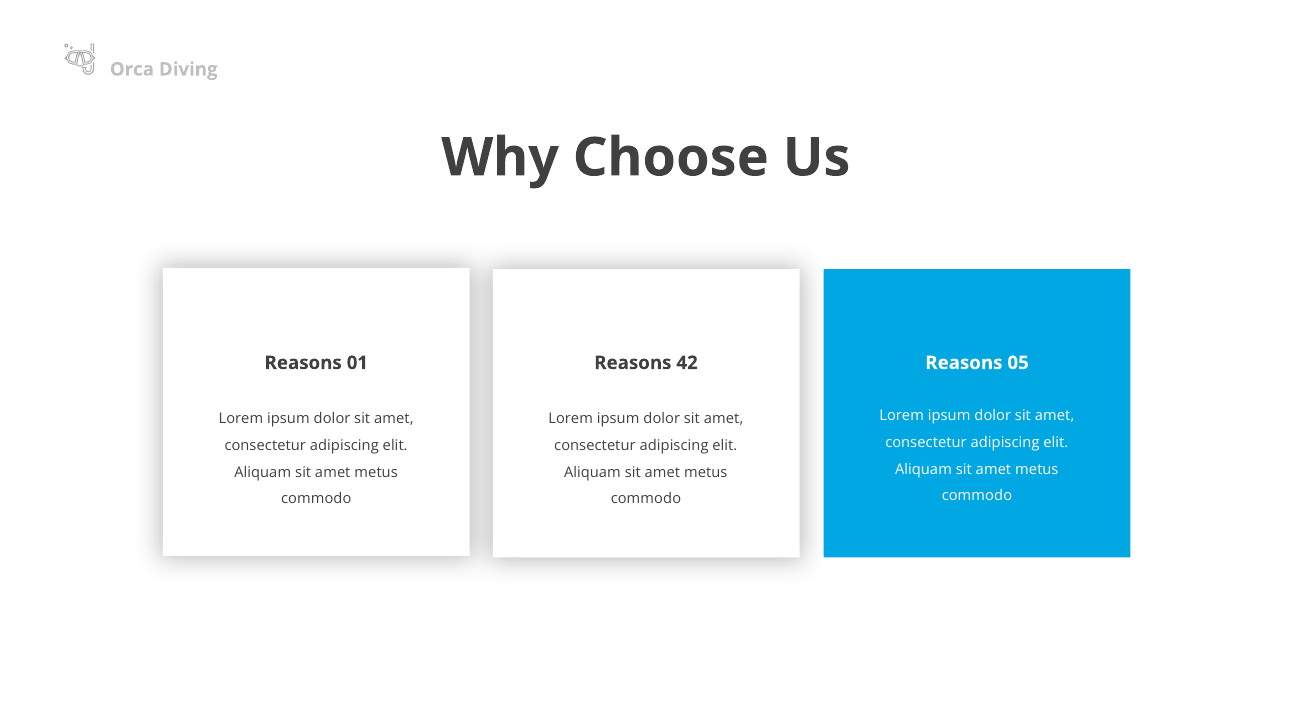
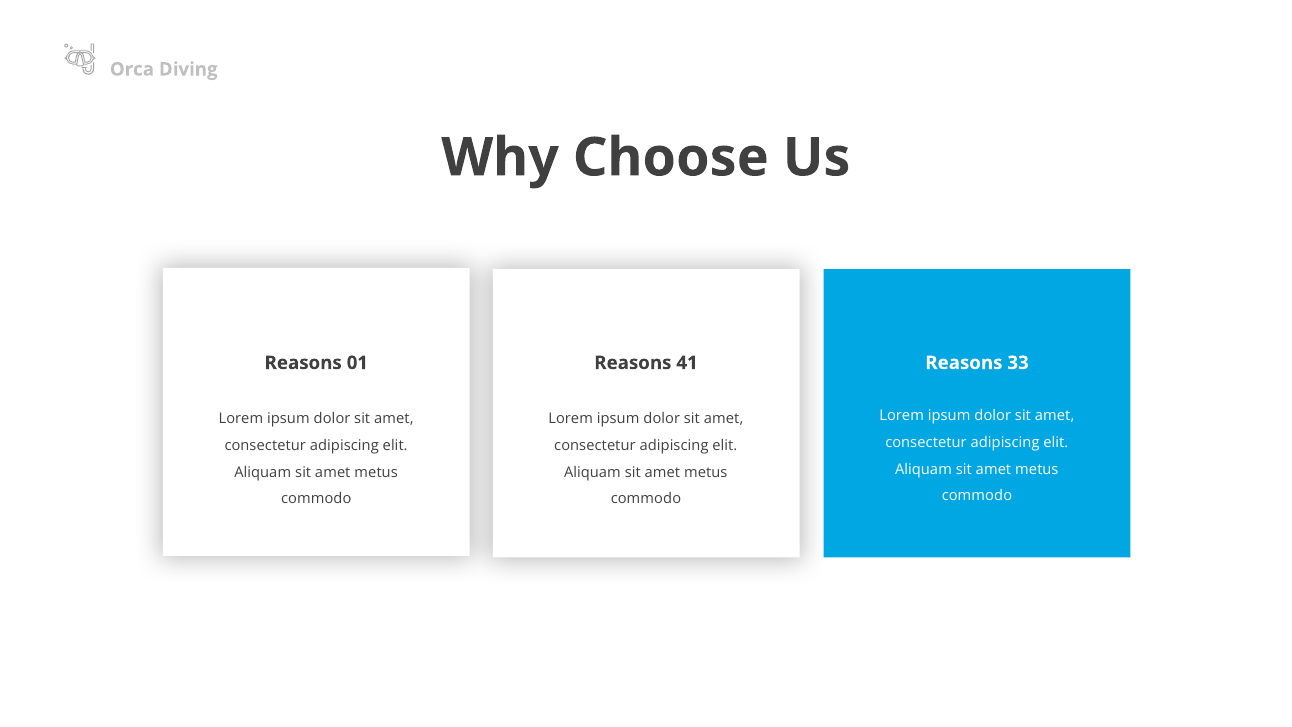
42: 42 -> 41 (687, 363)
05: 05 -> 33 (1018, 363)
